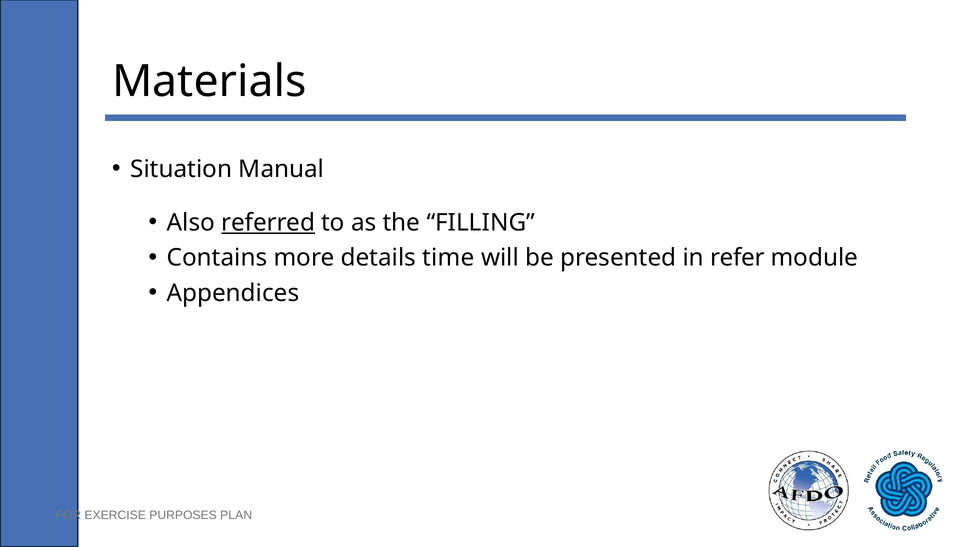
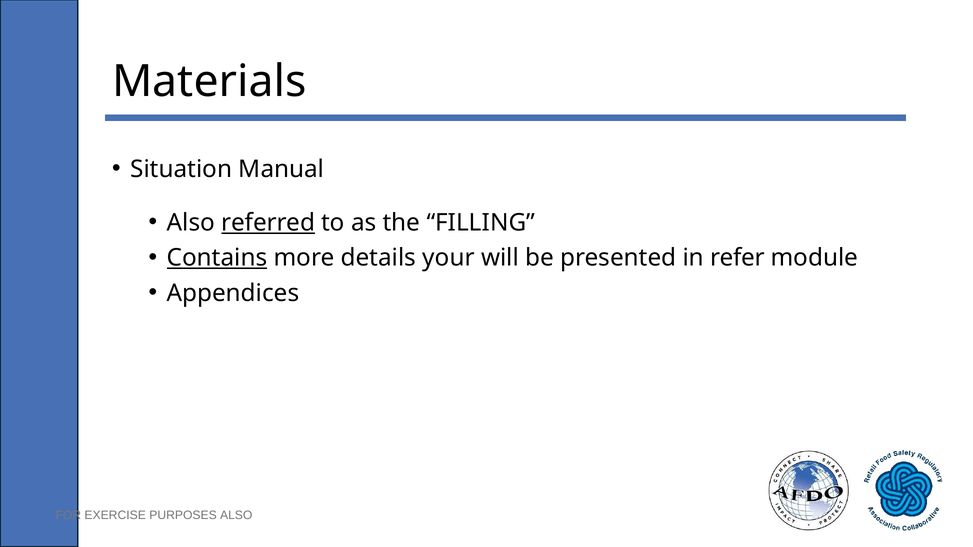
Contains underline: none -> present (217, 258)
time: time -> your (448, 258)
PURPOSES PLAN: PLAN -> ALSO (236, 515)
